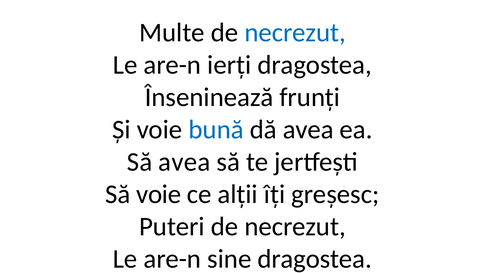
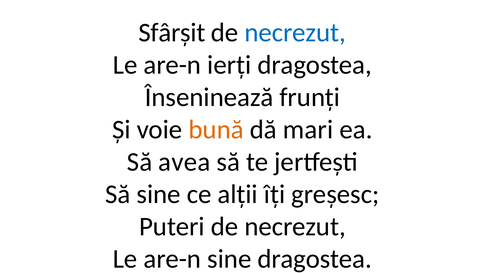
Multe: Multe -> Sfârșit (172, 32)
bună colour: blue -> orange (216, 129)
dă avea: avea -> mari (308, 129)
Să voie: voie -> sine (159, 194)
